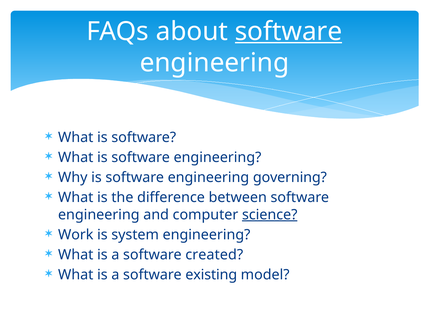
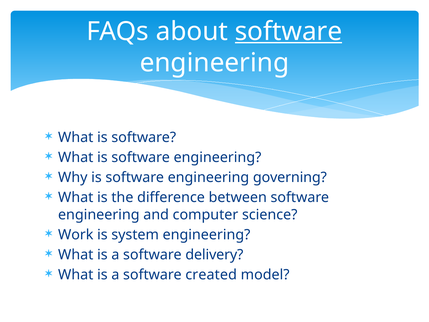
science underline: present -> none (270, 214)
created: created -> delivery (214, 254)
existing: existing -> created (211, 275)
